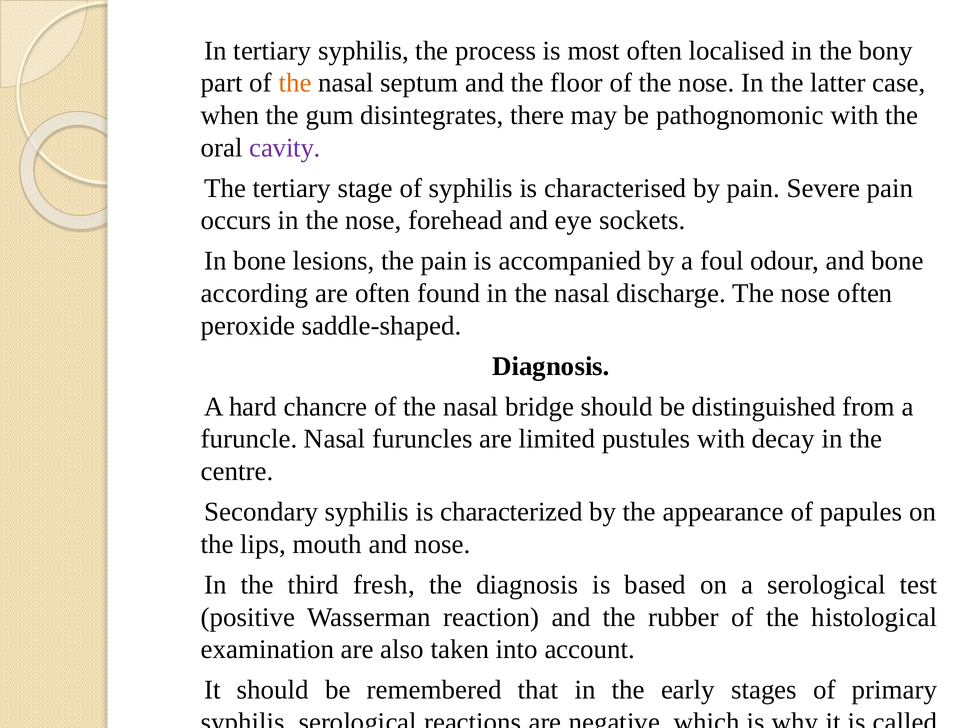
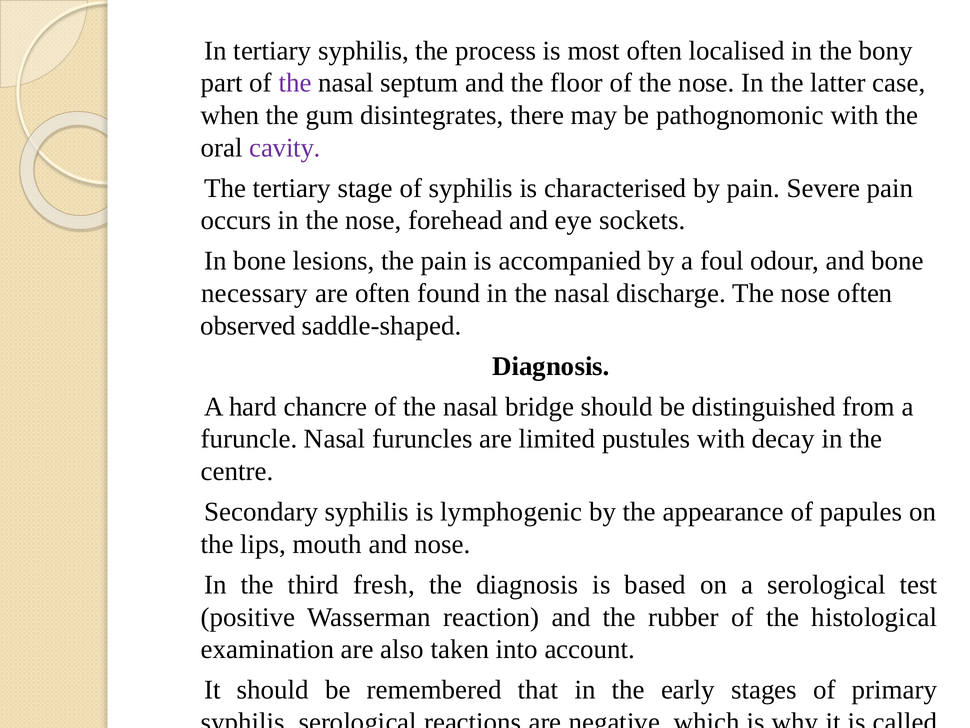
the colour: orange -> purple (295, 83)
according: according -> necessary (255, 293)
peroxide: peroxide -> observed (248, 326)
characterized: characterized -> lymphogenic (511, 512)
